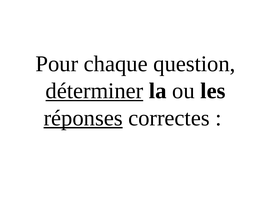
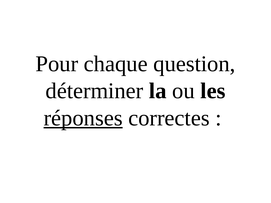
déterminer underline: present -> none (94, 91)
